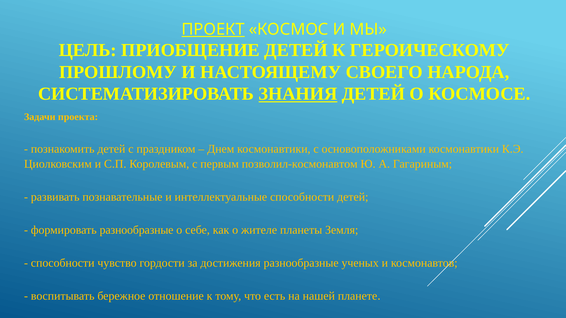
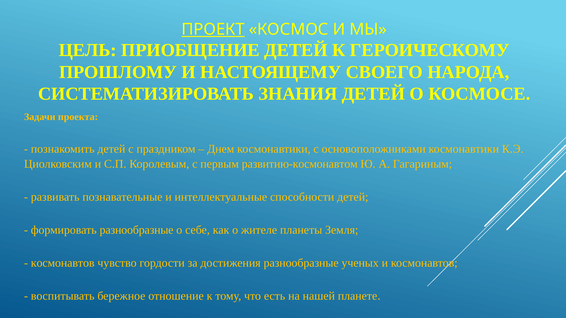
ЗНАНИЯ underline: present -> none (298, 94)
позволил-космонавтом: позволил-космонавтом -> развитию-космонавтом (300, 164)
способности: способности -> космонавтов (63, 263)
